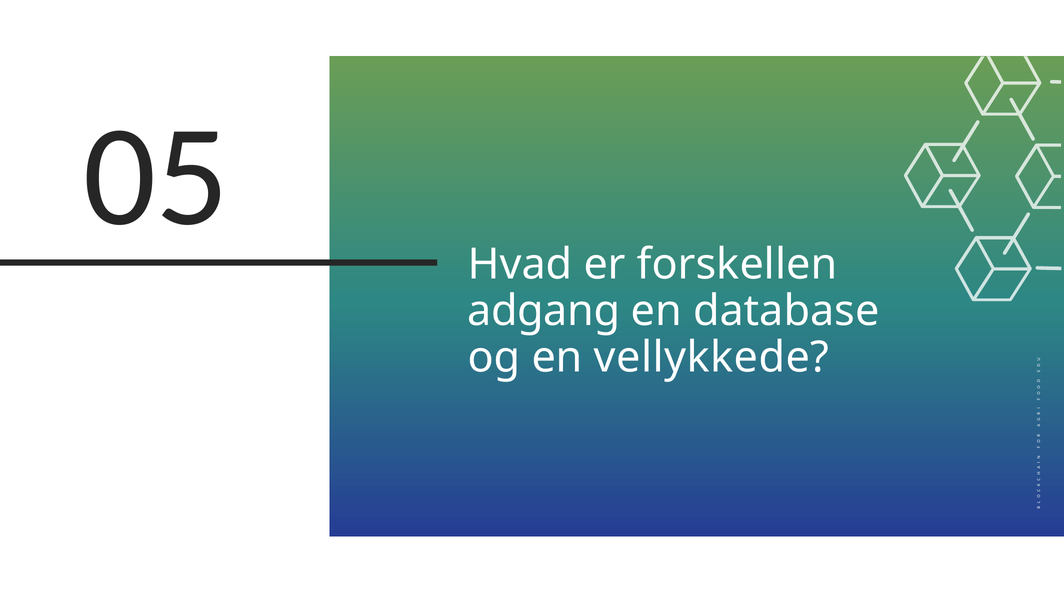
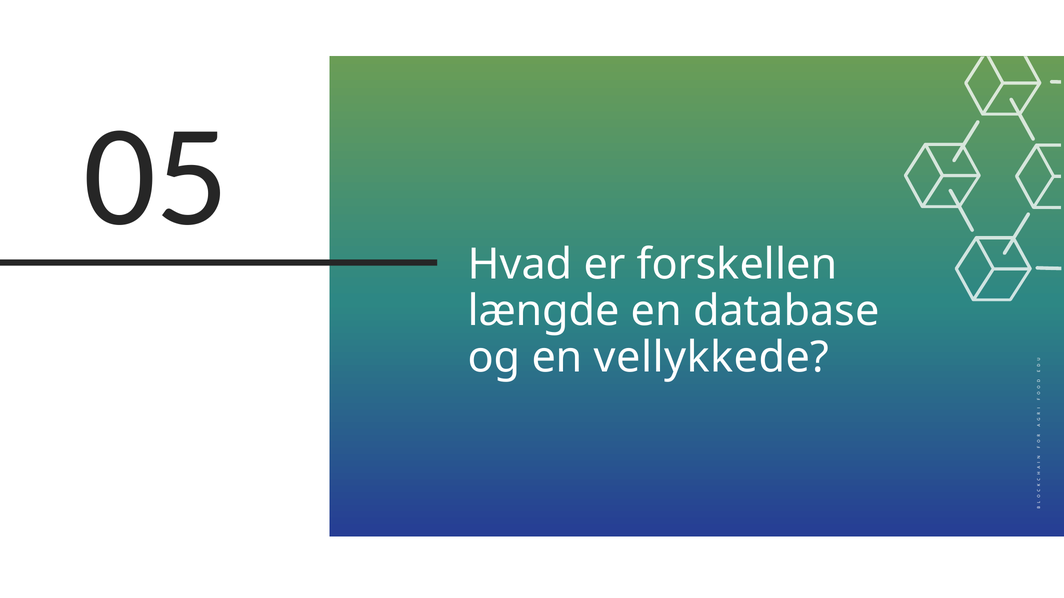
adgang: adgang -> længde (544, 311)
